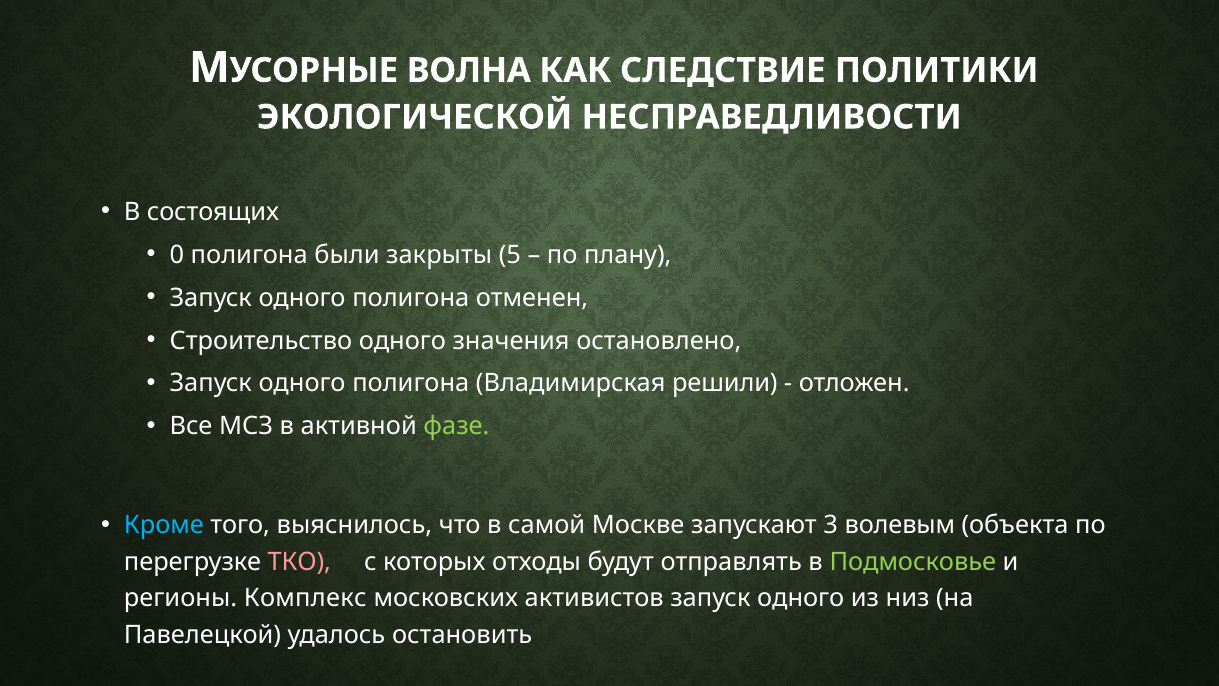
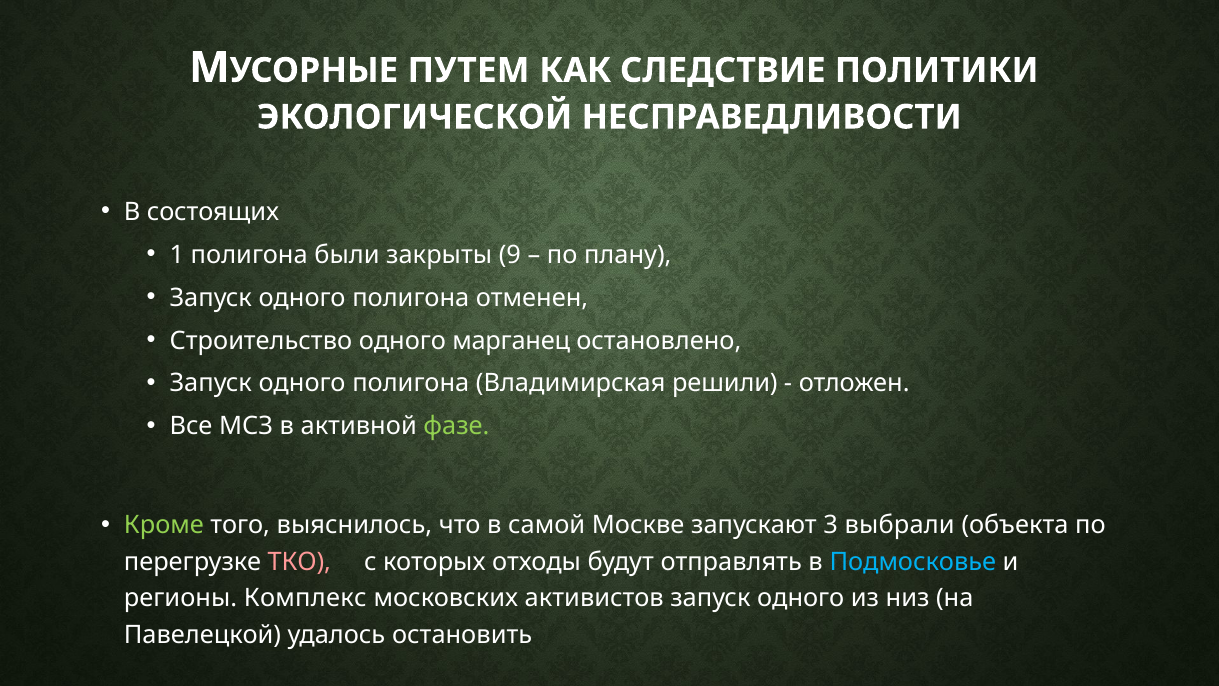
ВОЛНА: ВОЛНА -> ПУТЕМ (468, 70)
0: 0 -> 1 (177, 255)
5: 5 -> 9 (510, 255)
значения: значения -> марганец (511, 341)
Кроме colour: light blue -> light green (164, 525)
волевым: волевым -> выбрали (900, 525)
Подмосковье colour: light green -> light blue (913, 561)
